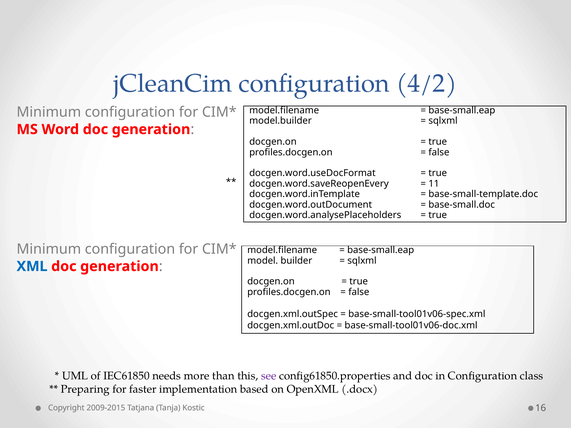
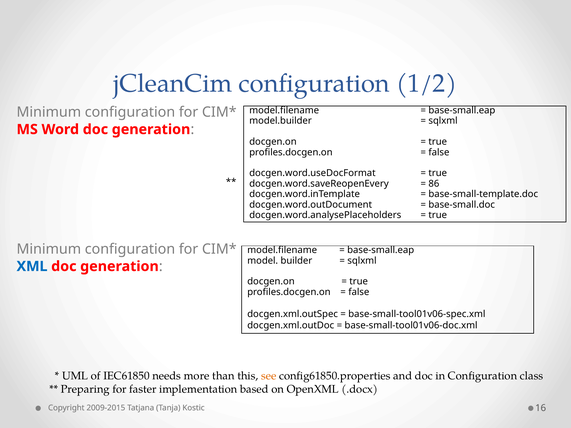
4/2: 4/2 -> 1/2 (426, 84)
11: 11 -> 86 (434, 184)
see colour: purple -> orange (269, 376)
